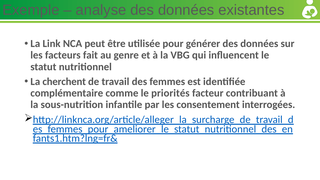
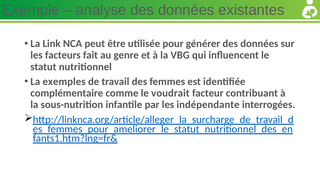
cherchent: cherchent -> exemples (64, 82)
priorités: priorités -> voudrait (170, 93)
consentement: consentement -> indépendante (208, 105)
